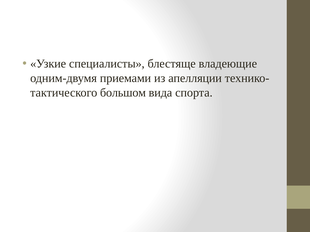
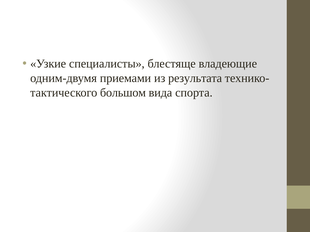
апелляции: апелляции -> результата (195, 78)
